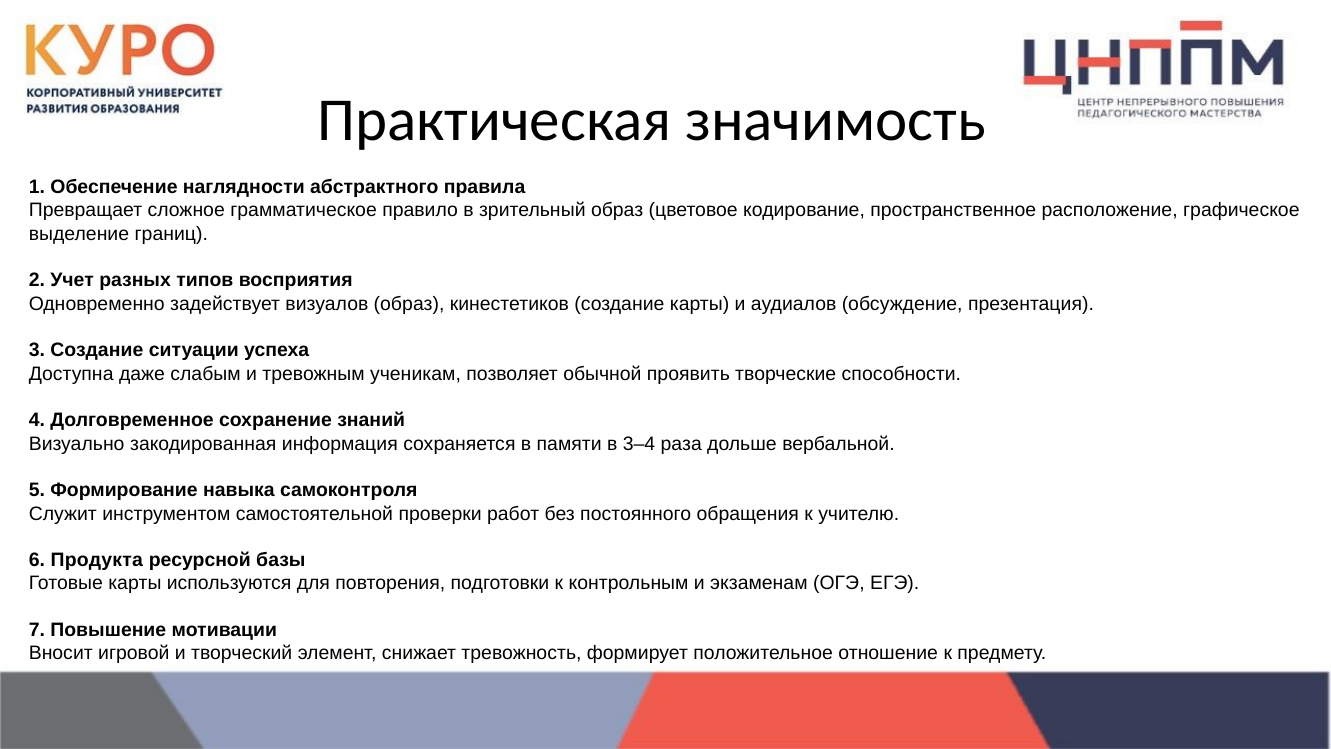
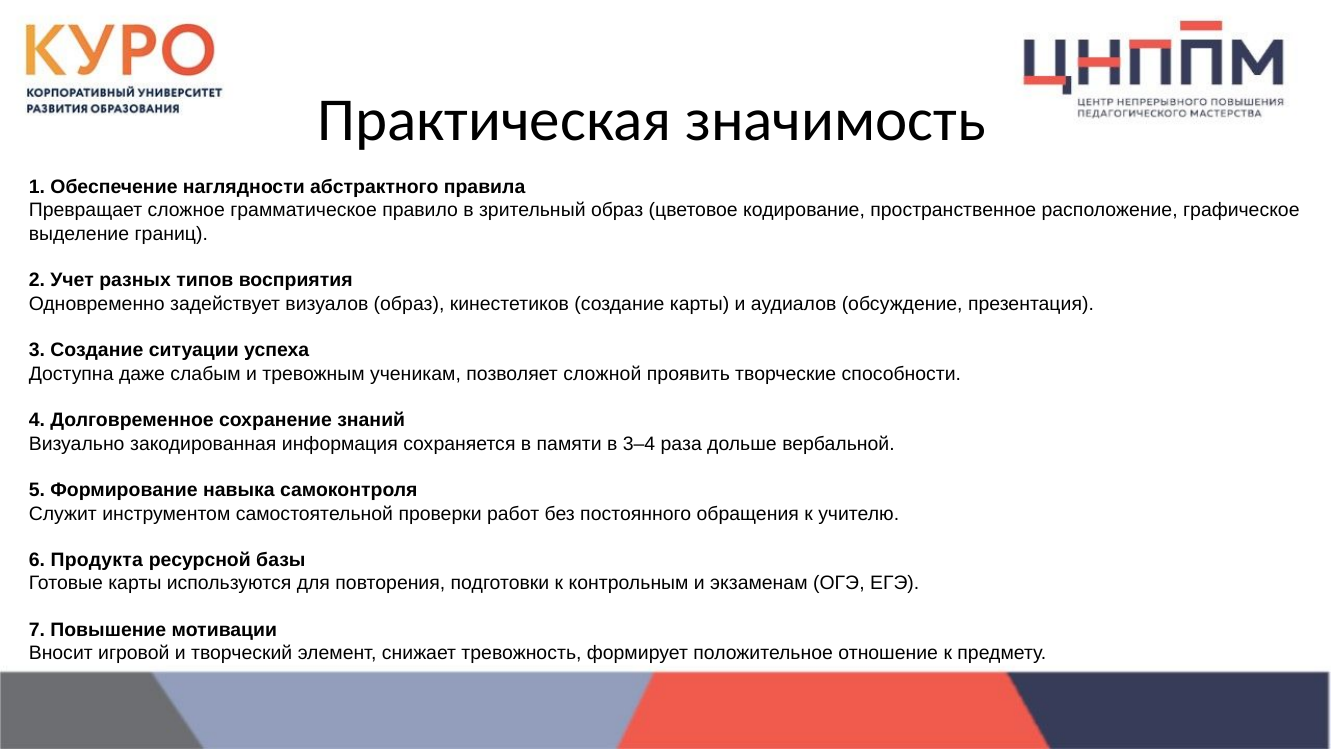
обычной: обычной -> сложной (602, 374)
